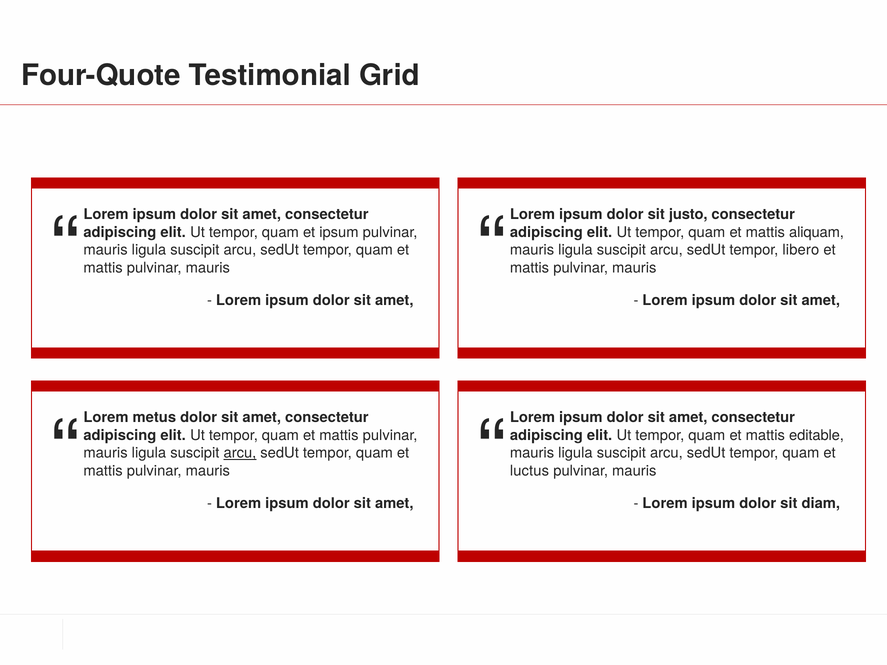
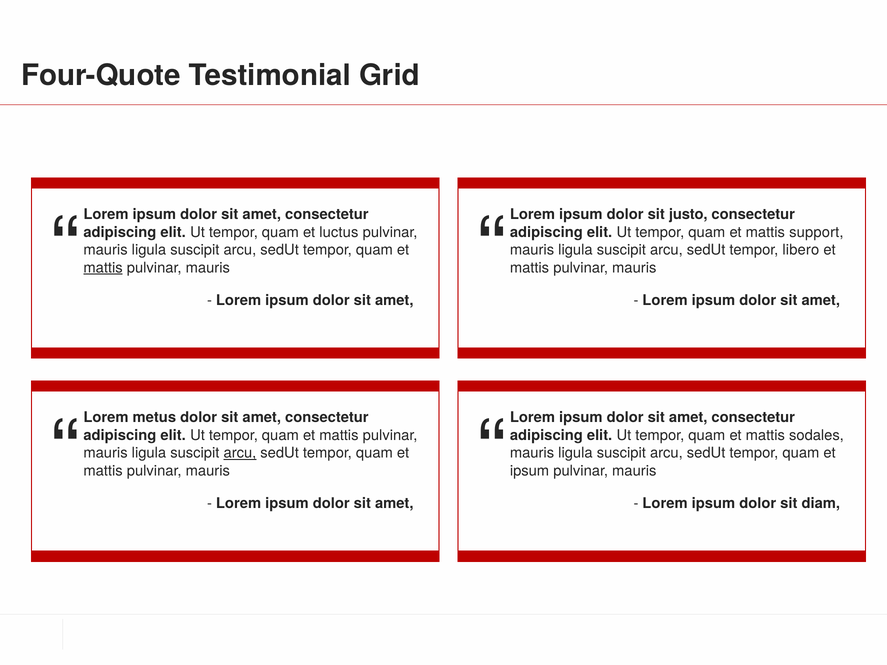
et ipsum: ipsum -> luctus (339, 232)
aliquam: aliquam -> support (816, 232)
mattis underline: none -> present (103, 268)
editable: editable -> sodales (816, 436)
luctus: luctus -> ipsum (530, 471)
